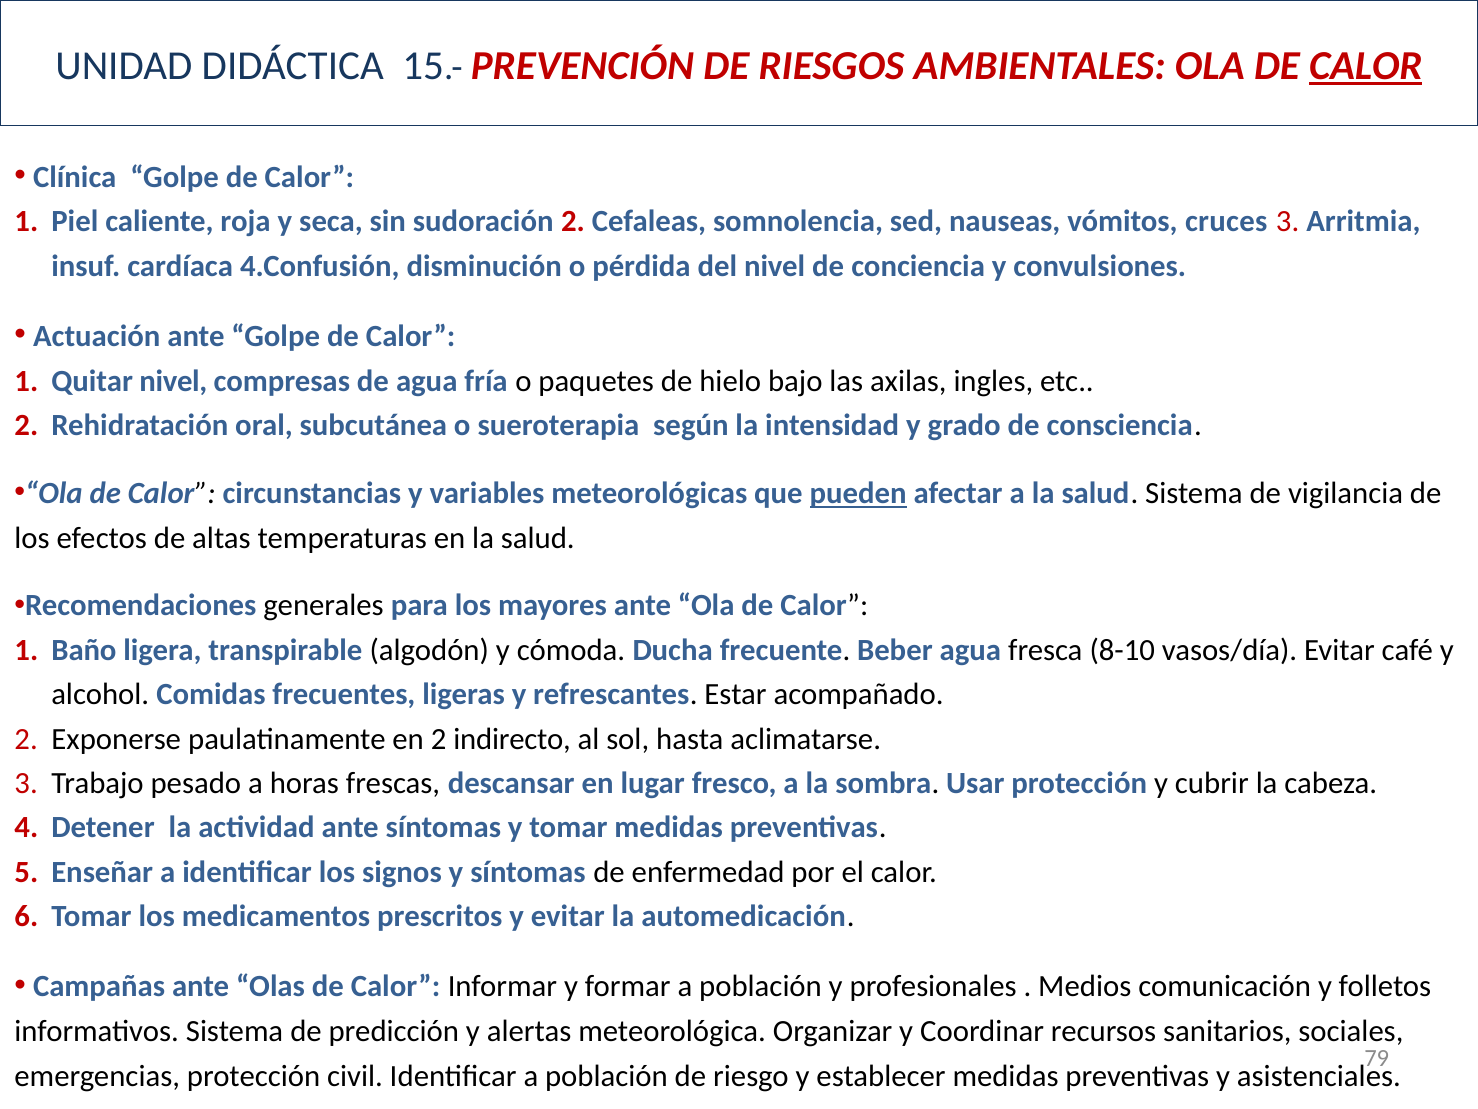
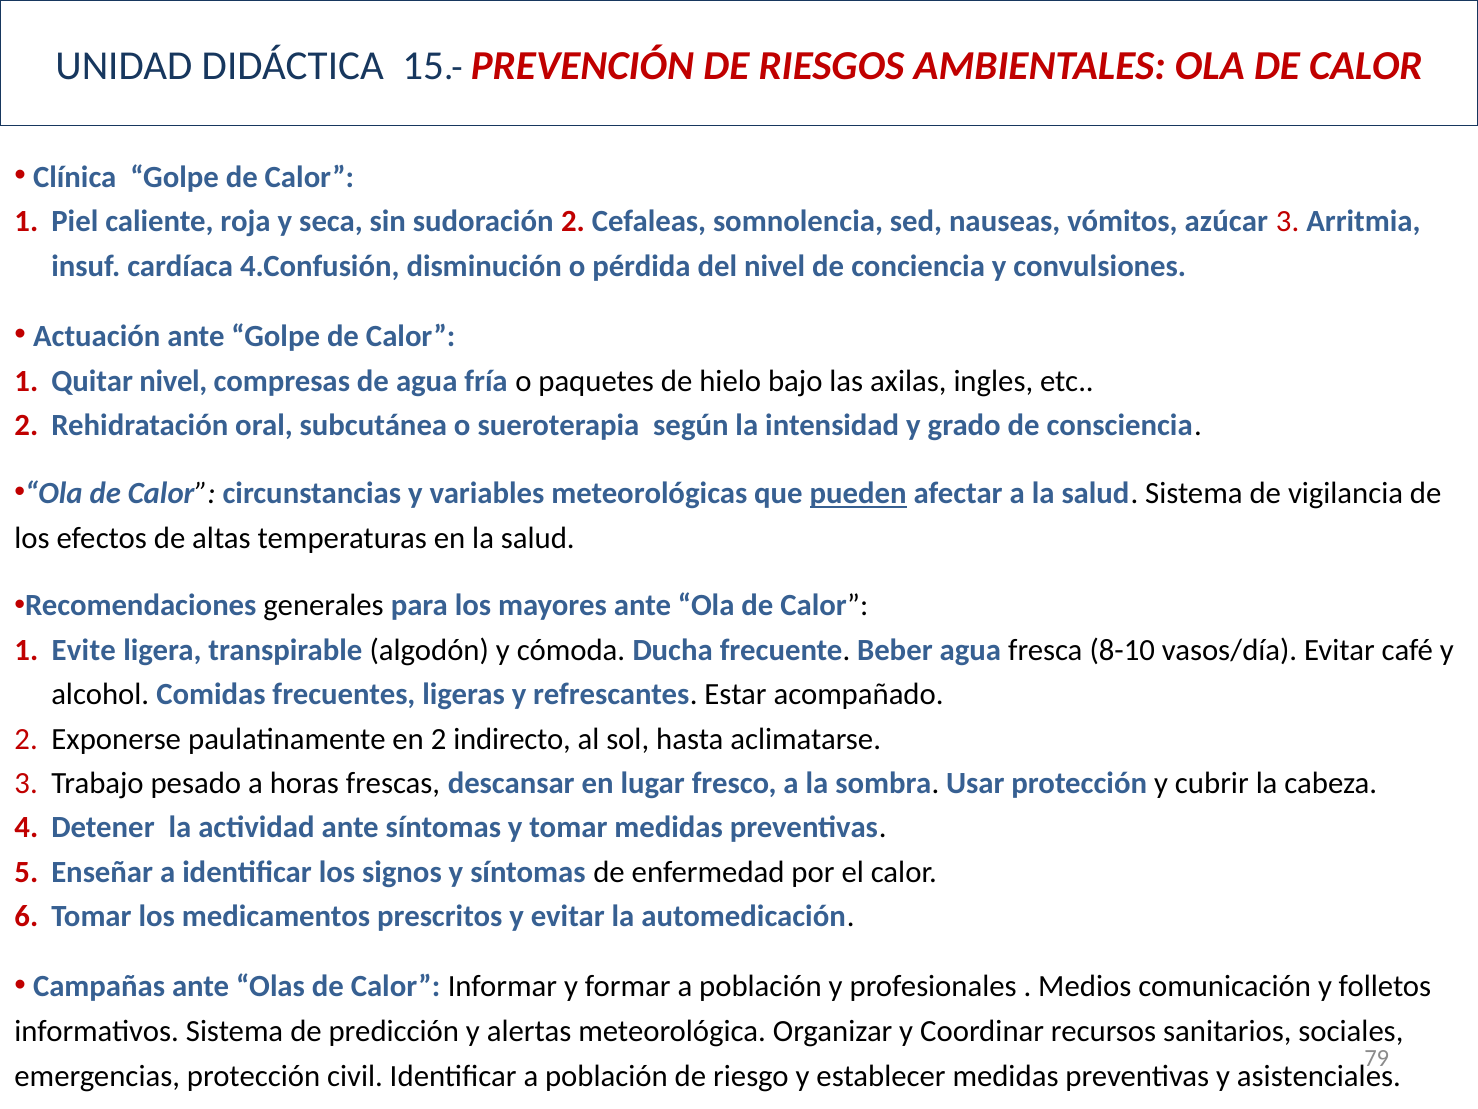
CALOR underline: present -> none (1366, 66)
cruces: cruces -> azúcar (1226, 222)
Baño: Baño -> Evite (84, 650)
